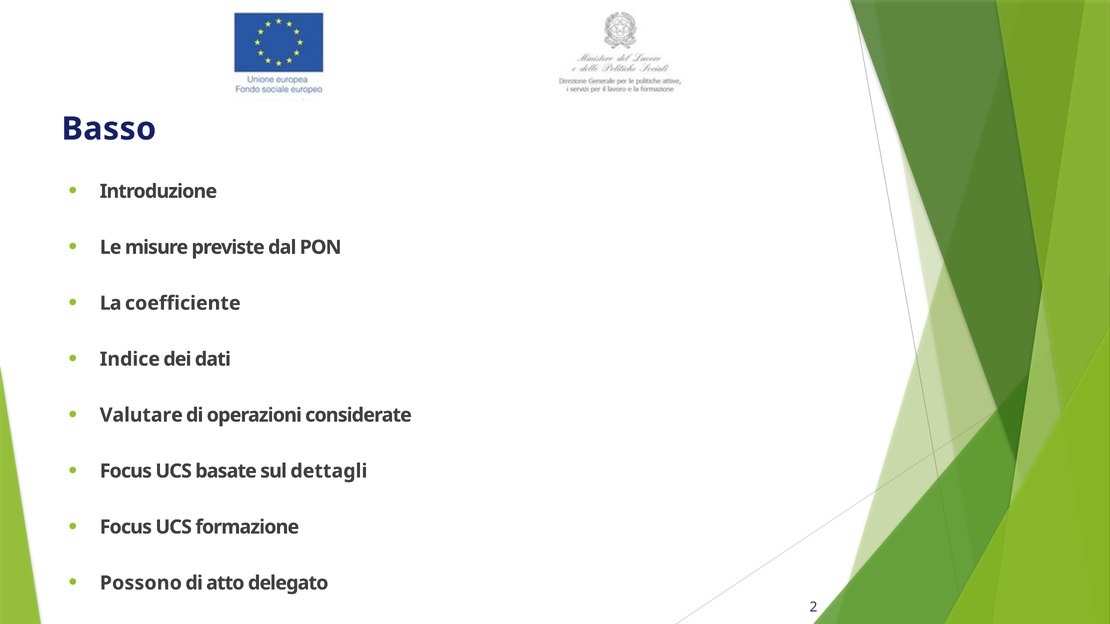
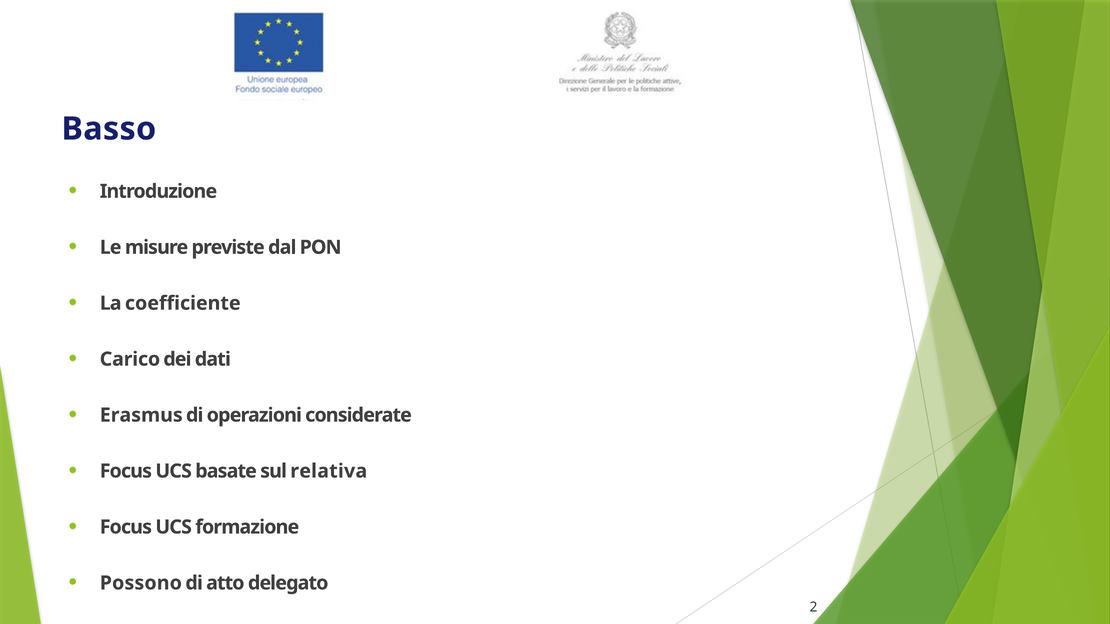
Indice: Indice -> Carico (130, 359)
Valutare: Valutare -> Erasmus (141, 415)
dettagli: dettagli -> relativa (329, 471)
